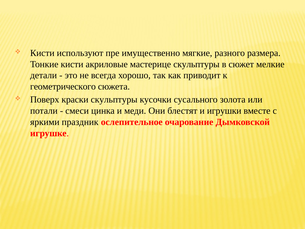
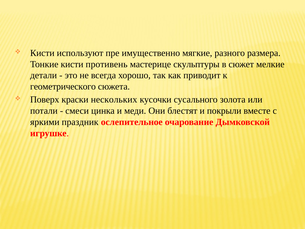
акриловые: акриловые -> противень (107, 64)
краски скульптуры: скульптуры -> нескольких (114, 100)
игрушки: игрушки -> покрыли (224, 111)
